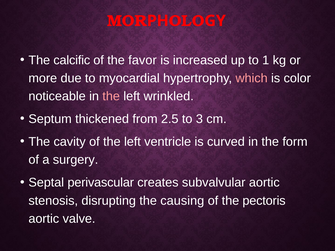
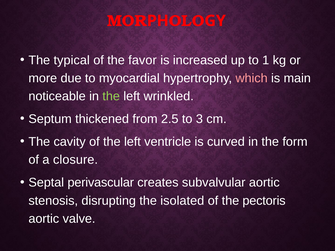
calcific: calcific -> typical (72, 60)
color: color -> main (297, 78)
the colour: pink -> light green (111, 96)
surgery: surgery -> closure (75, 160)
causing: causing -> isolated (182, 201)
